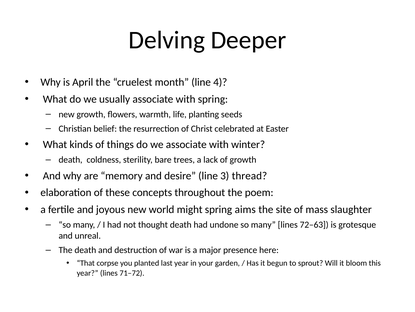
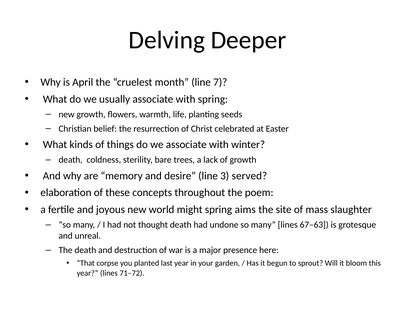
4: 4 -> 7 (220, 82)
thread: thread -> served (249, 175)
72–63: 72–63 -> 67–63 (314, 224)
